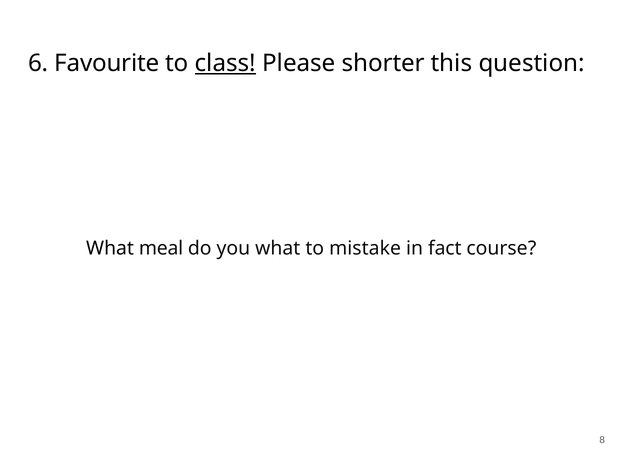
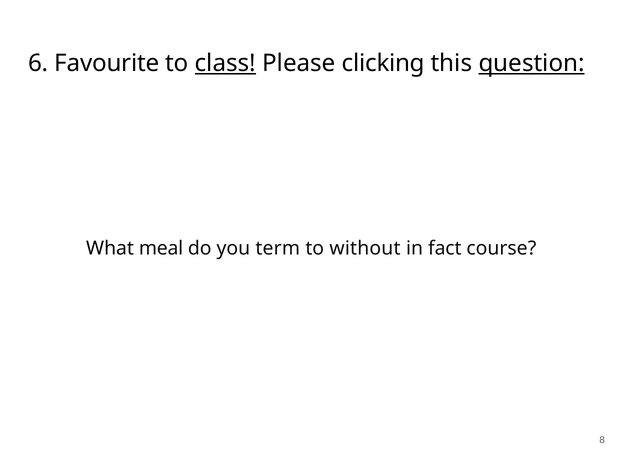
shorter: shorter -> clicking (383, 63)
question underline: none -> present (532, 63)
you what: what -> term (278, 248)
mistake: mistake -> without (365, 248)
